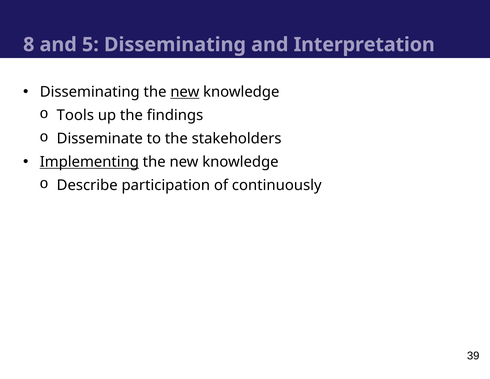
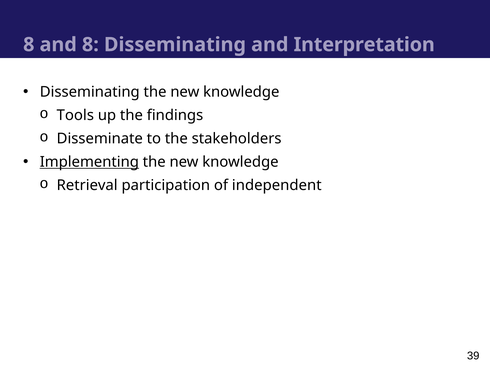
and 5: 5 -> 8 (90, 45)
new underline: present -> none (185, 92)
Describe: Describe -> Retrieval (87, 185)
continuously: continuously -> independent (277, 185)
